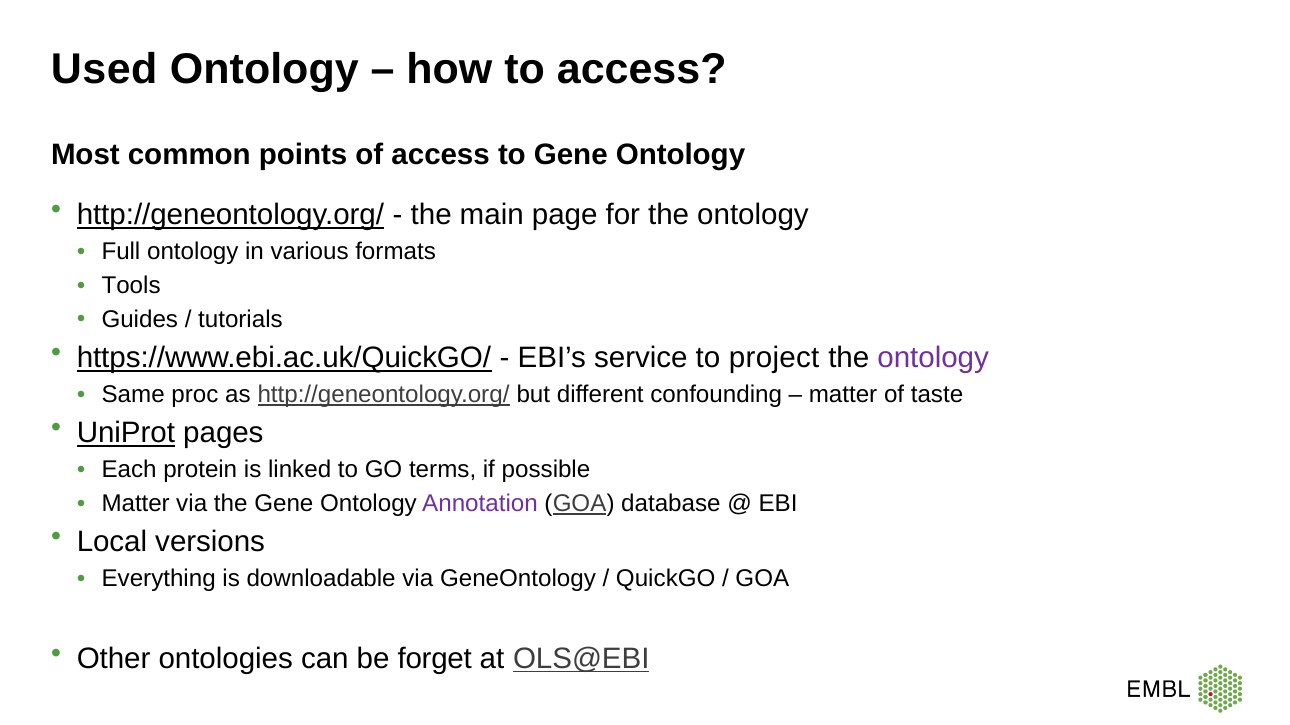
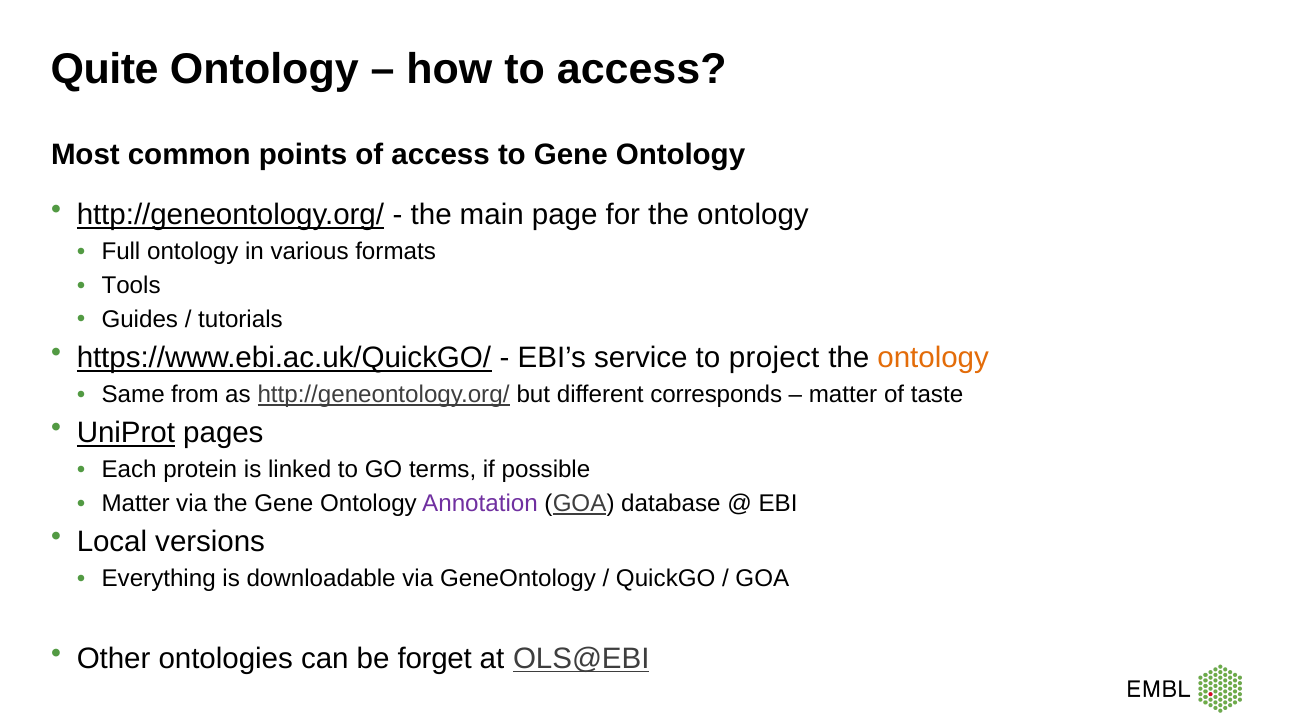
Used: Used -> Quite (105, 69)
ontology colour: purple -> orange (933, 358)
proc: proc -> from (195, 395)
confounding: confounding -> corresponds (716, 395)
